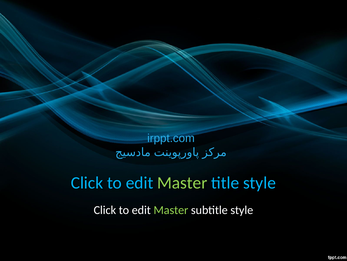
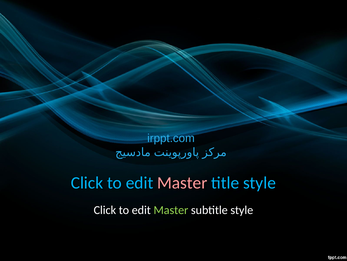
Master colour: light green -> pink (182, 182)
